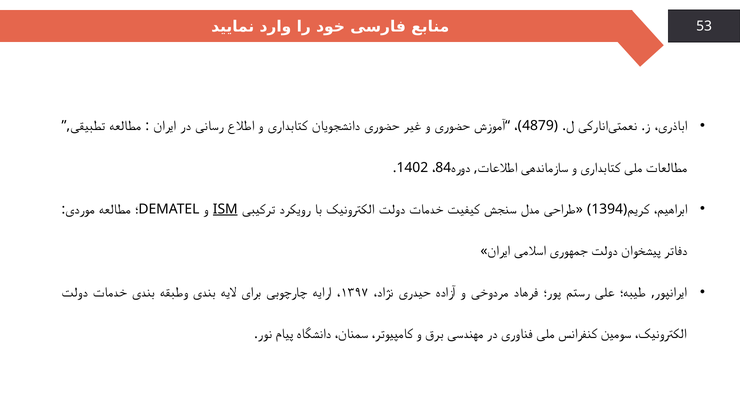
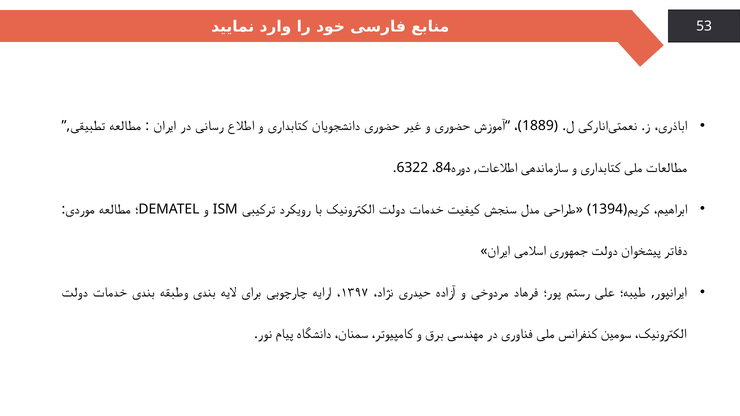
4879: 4879 -> 1889 (538, 126)
1402: 1402 -> 6322 (412, 168)
ISM underline: present -> none (225, 209)
